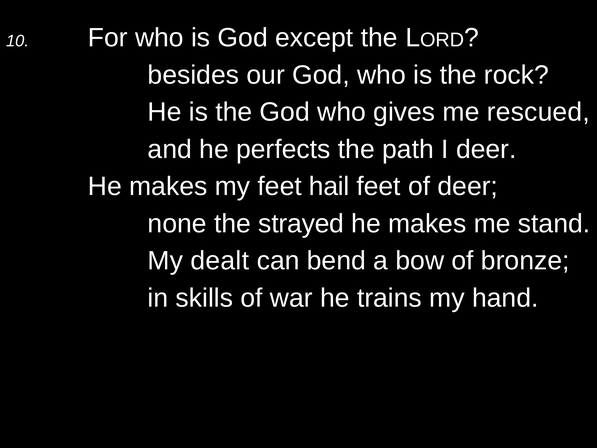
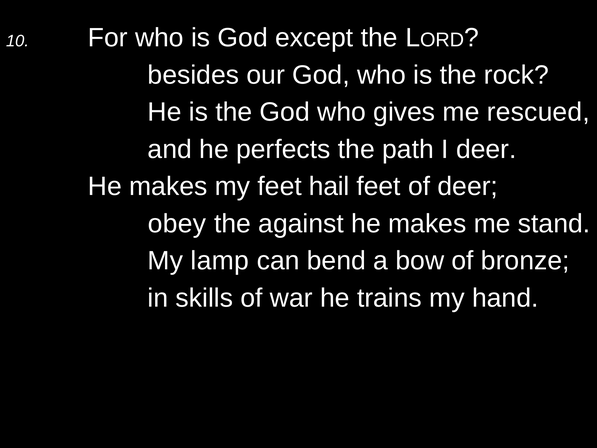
none: none -> obey (177, 224)
strayed: strayed -> against (301, 224)
dealt: dealt -> lamp (220, 261)
